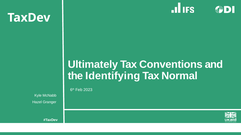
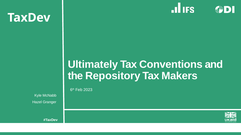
Identifying: Identifying -> Repository (113, 76)
Normal: Normal -> Makers (180, 76)
